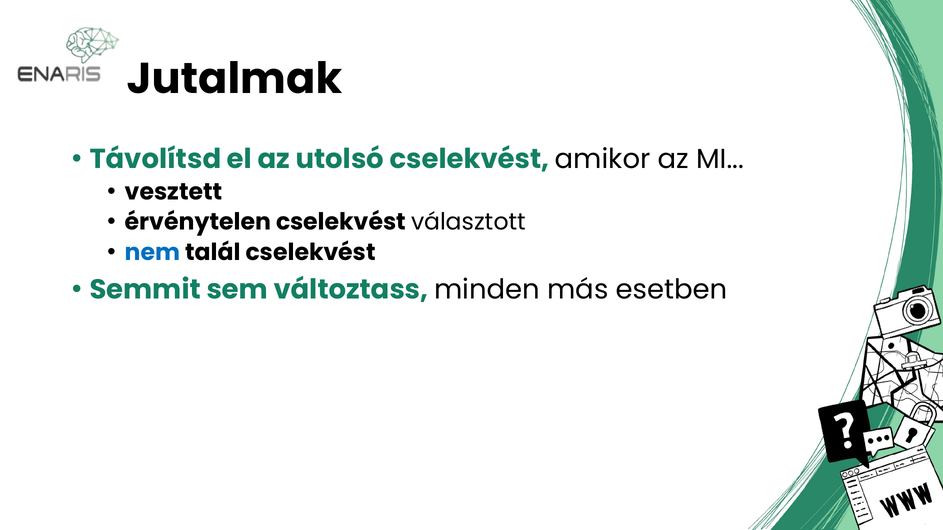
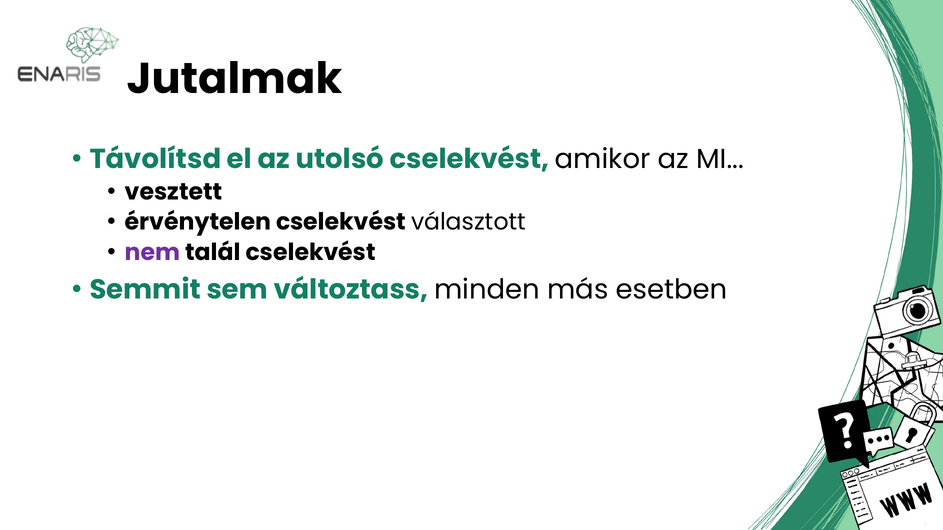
nem colour: blue -> purple (153, 253)
